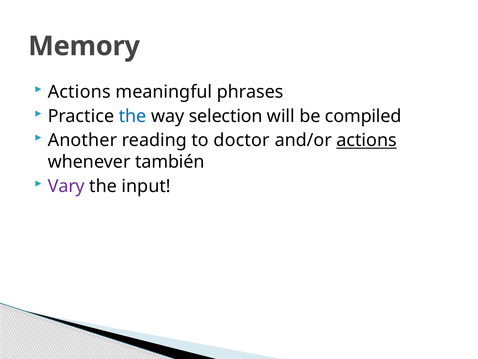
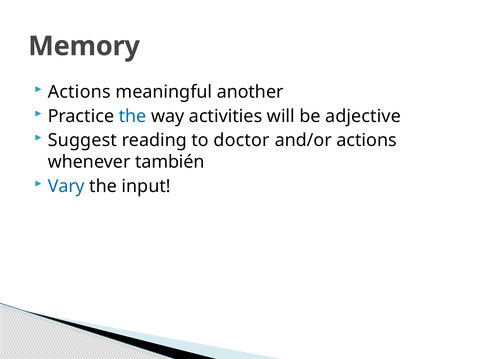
phrases: phrases -> another (250, 92)
selection: selection -> activities (226, 116)
compiled: compiled -> adjective (363, 116)
Another: Another -> Suggest (82, 140)
actions underline: present -> none (367, 140)
Vary colour: purple -> blue (66, 186)
